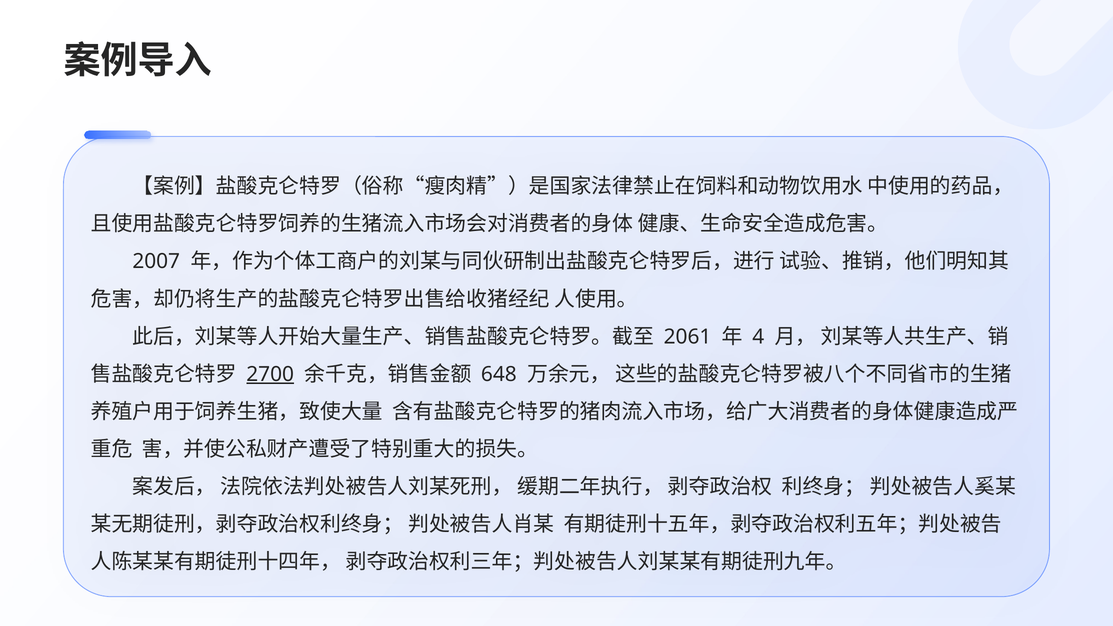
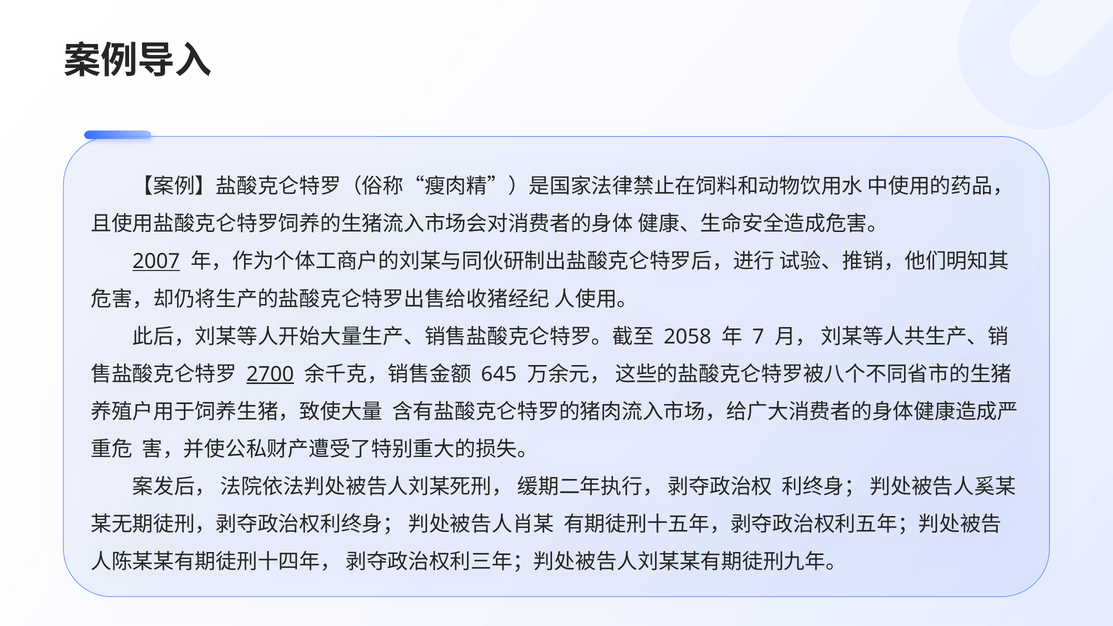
2007 underline: none -> present (156, 262)
2061: 2061 -> 2058 (688, 337)
4: 4 -> 7 (758, 337)
648: 648 -> 645 (499, 374)
